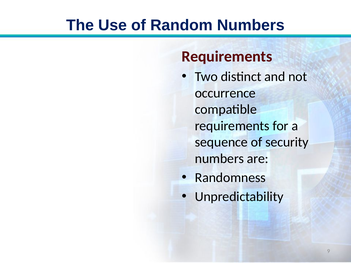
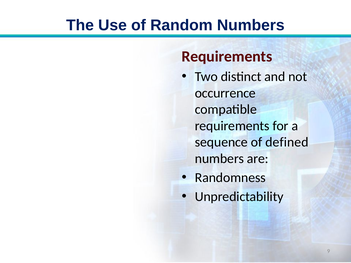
security: security -> defined (287, 142)
